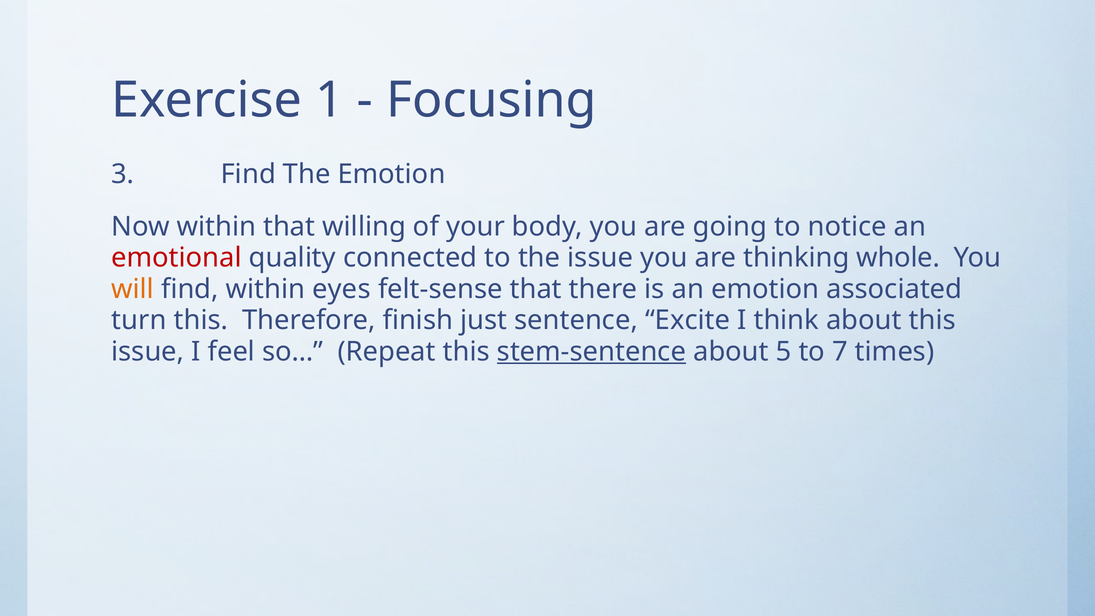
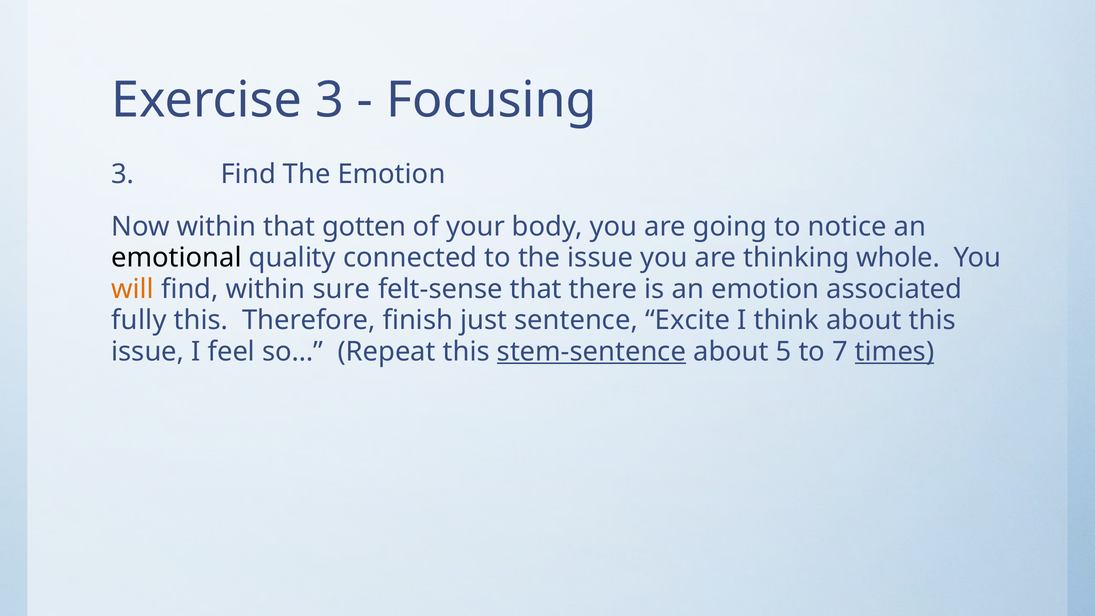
Exercise 1: 1 -> 3 (330, 100)
willing: willing -> gotten (364, 227)
emotional colour: red -> black (177, 258)
eyes: eyes -> sure (341, 289)
turn: turn -> fully (139, 320)
times underline: none -> present (895, 352)
